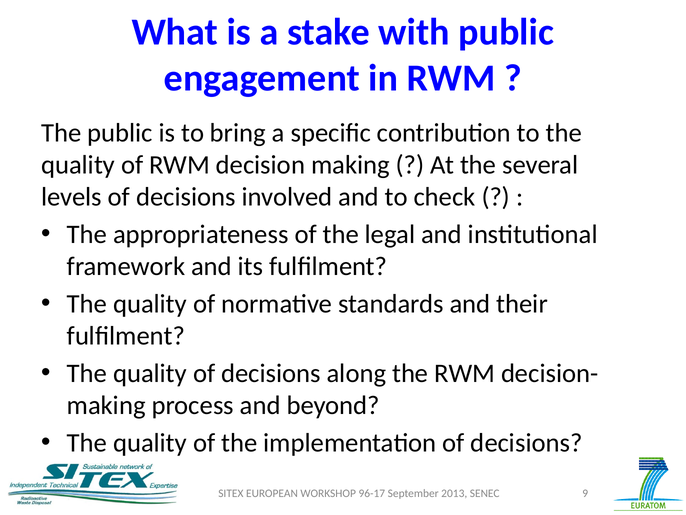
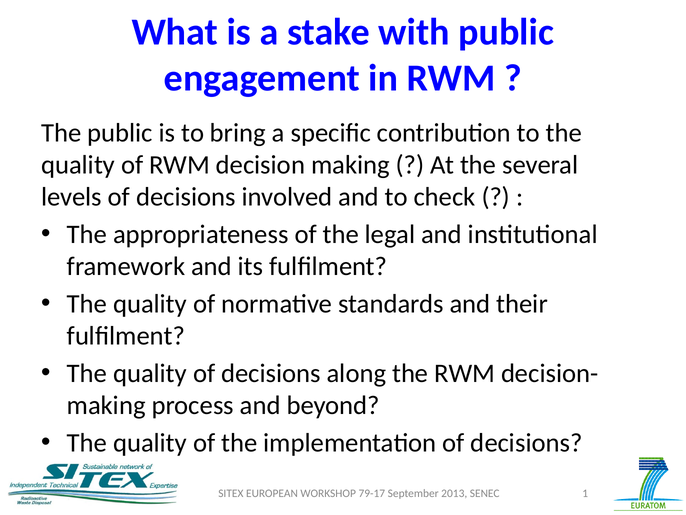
96-17: 96-17 -> 79-17 (372, 493)
9: 9 -> 1 (585, 493)
